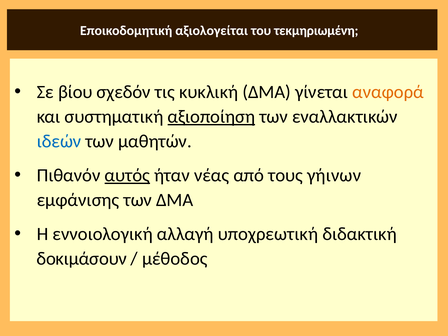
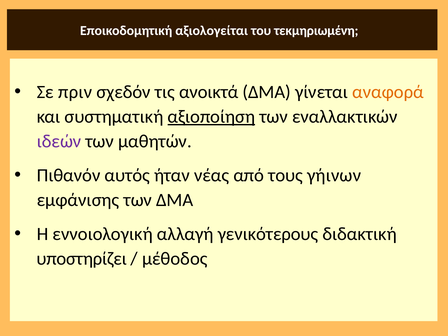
βίου: βίου -> πριν (75, 92)
κυκλική: κυκλική -> ανοικτά (209, 92)
ιδεών colour: blue -> purple (59, 141)
αυτός underline: present -> none (127, 175)
υποχρεωτική: υποχρεωτική -> γενικότερους (268, 234)
δοκιμάσουν: δοκιμάσουν -> υποστηρίζει (82, 259)
